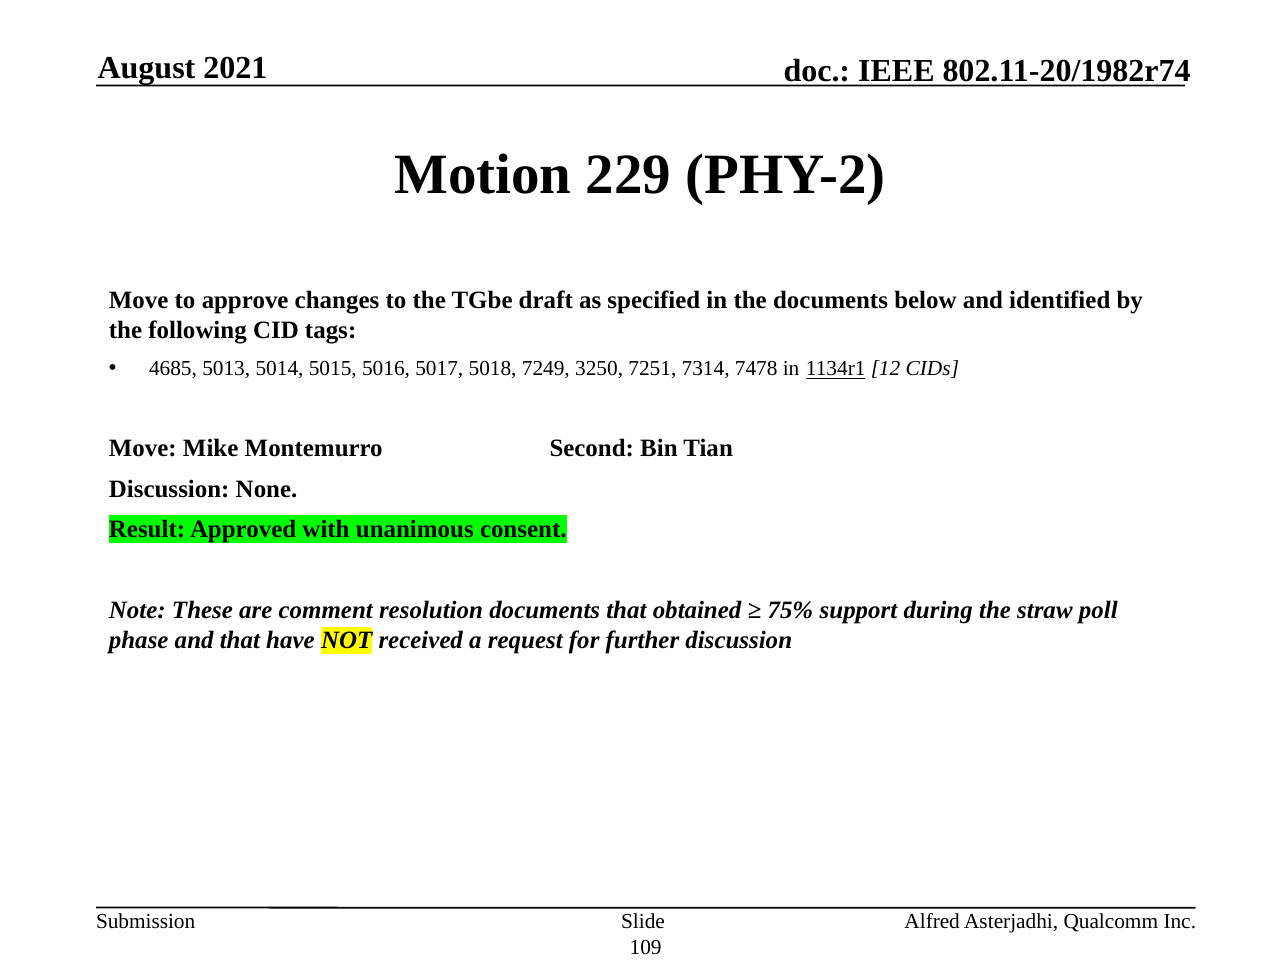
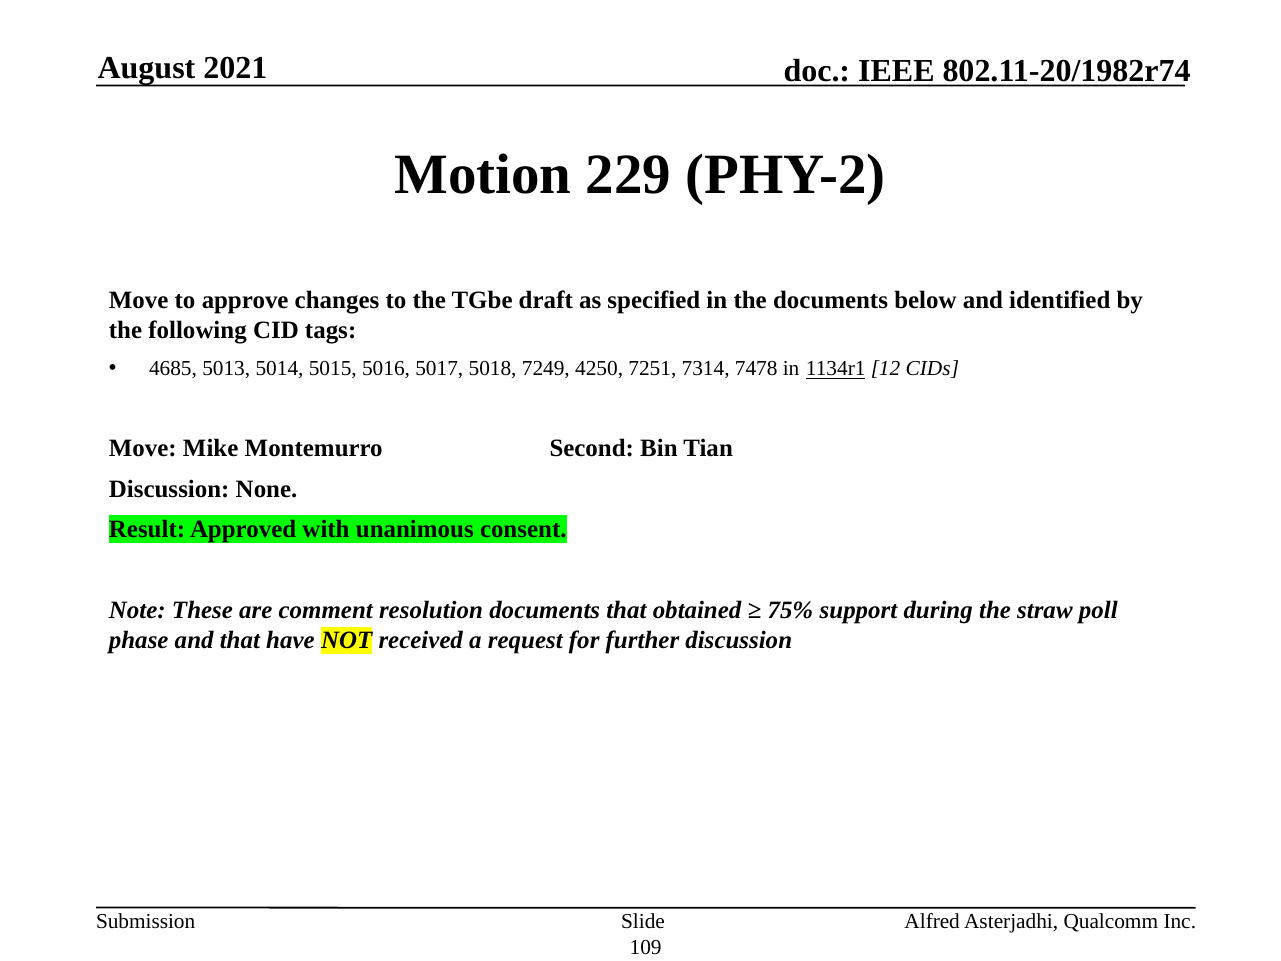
3250: 3250 -> 4250 (599, 369)
